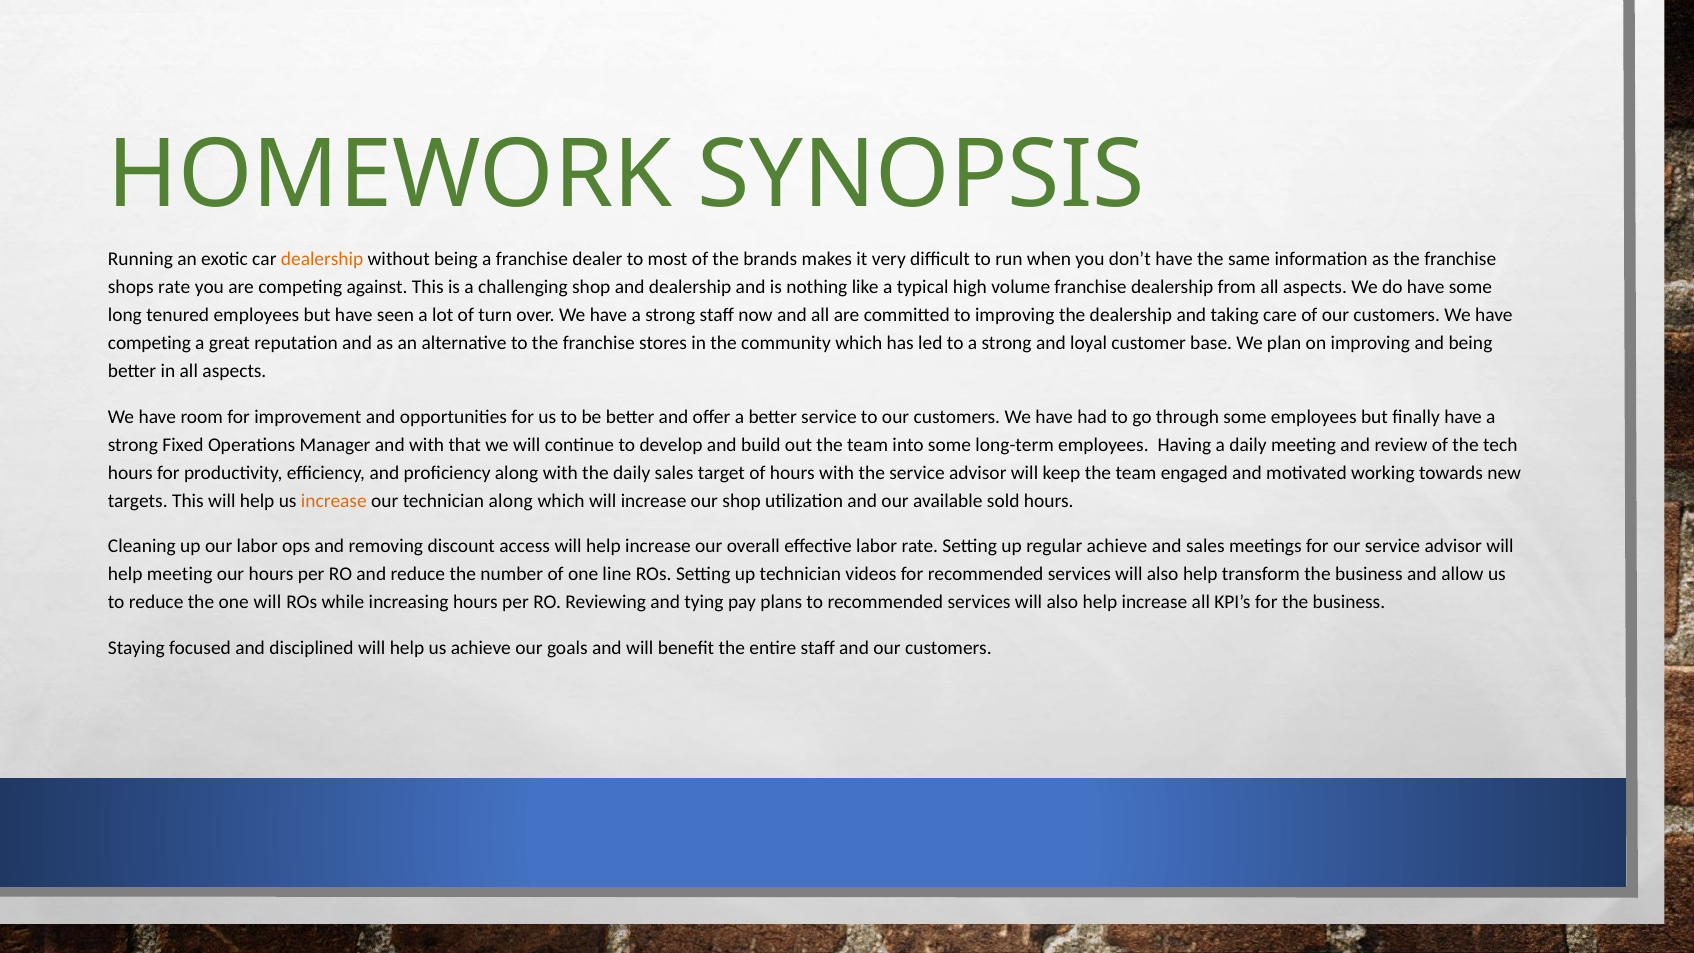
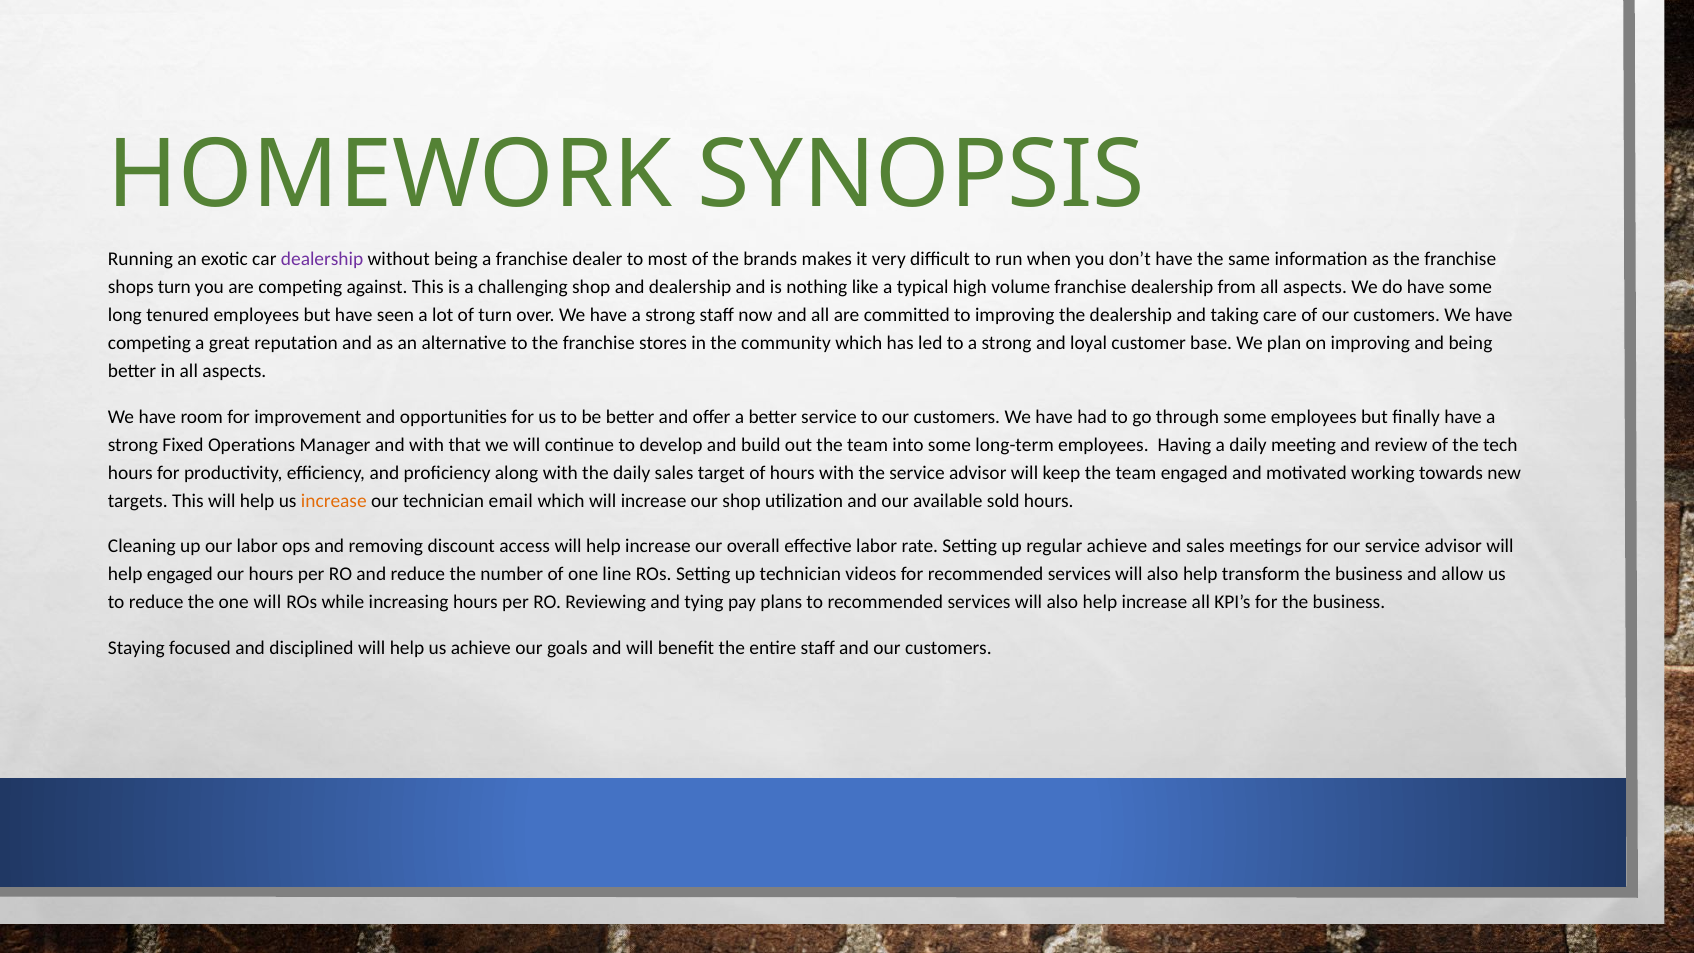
dealership colour: orange -> purple (322, 259)
shops rate: rate -> turn (174, 287)
technician along: along -> email (511, 501)
help meeting: meeting -> engaged (180, 574)
